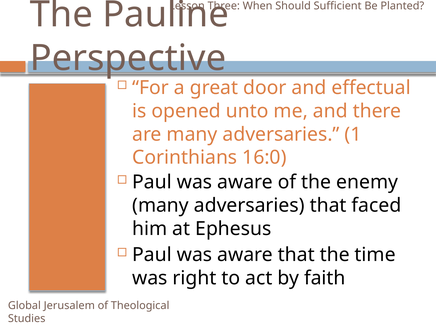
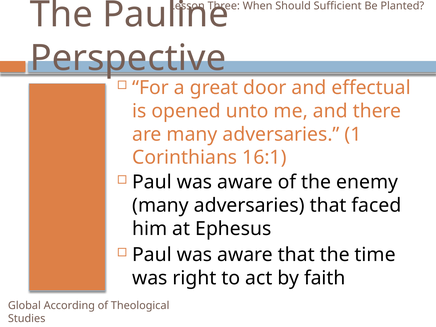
16:0: 16:0 -> 16:1 (264, 158)
Jerusalem: Jerusalem -> According (69, 305)
